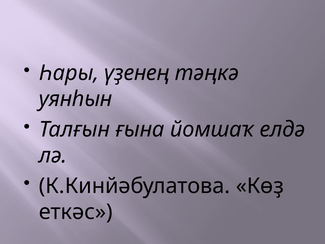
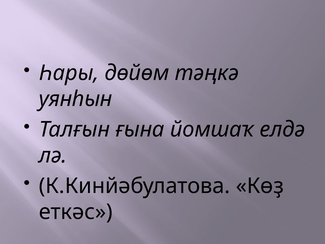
үҙенең: үҙенең -> дөйөм (137, 73)
